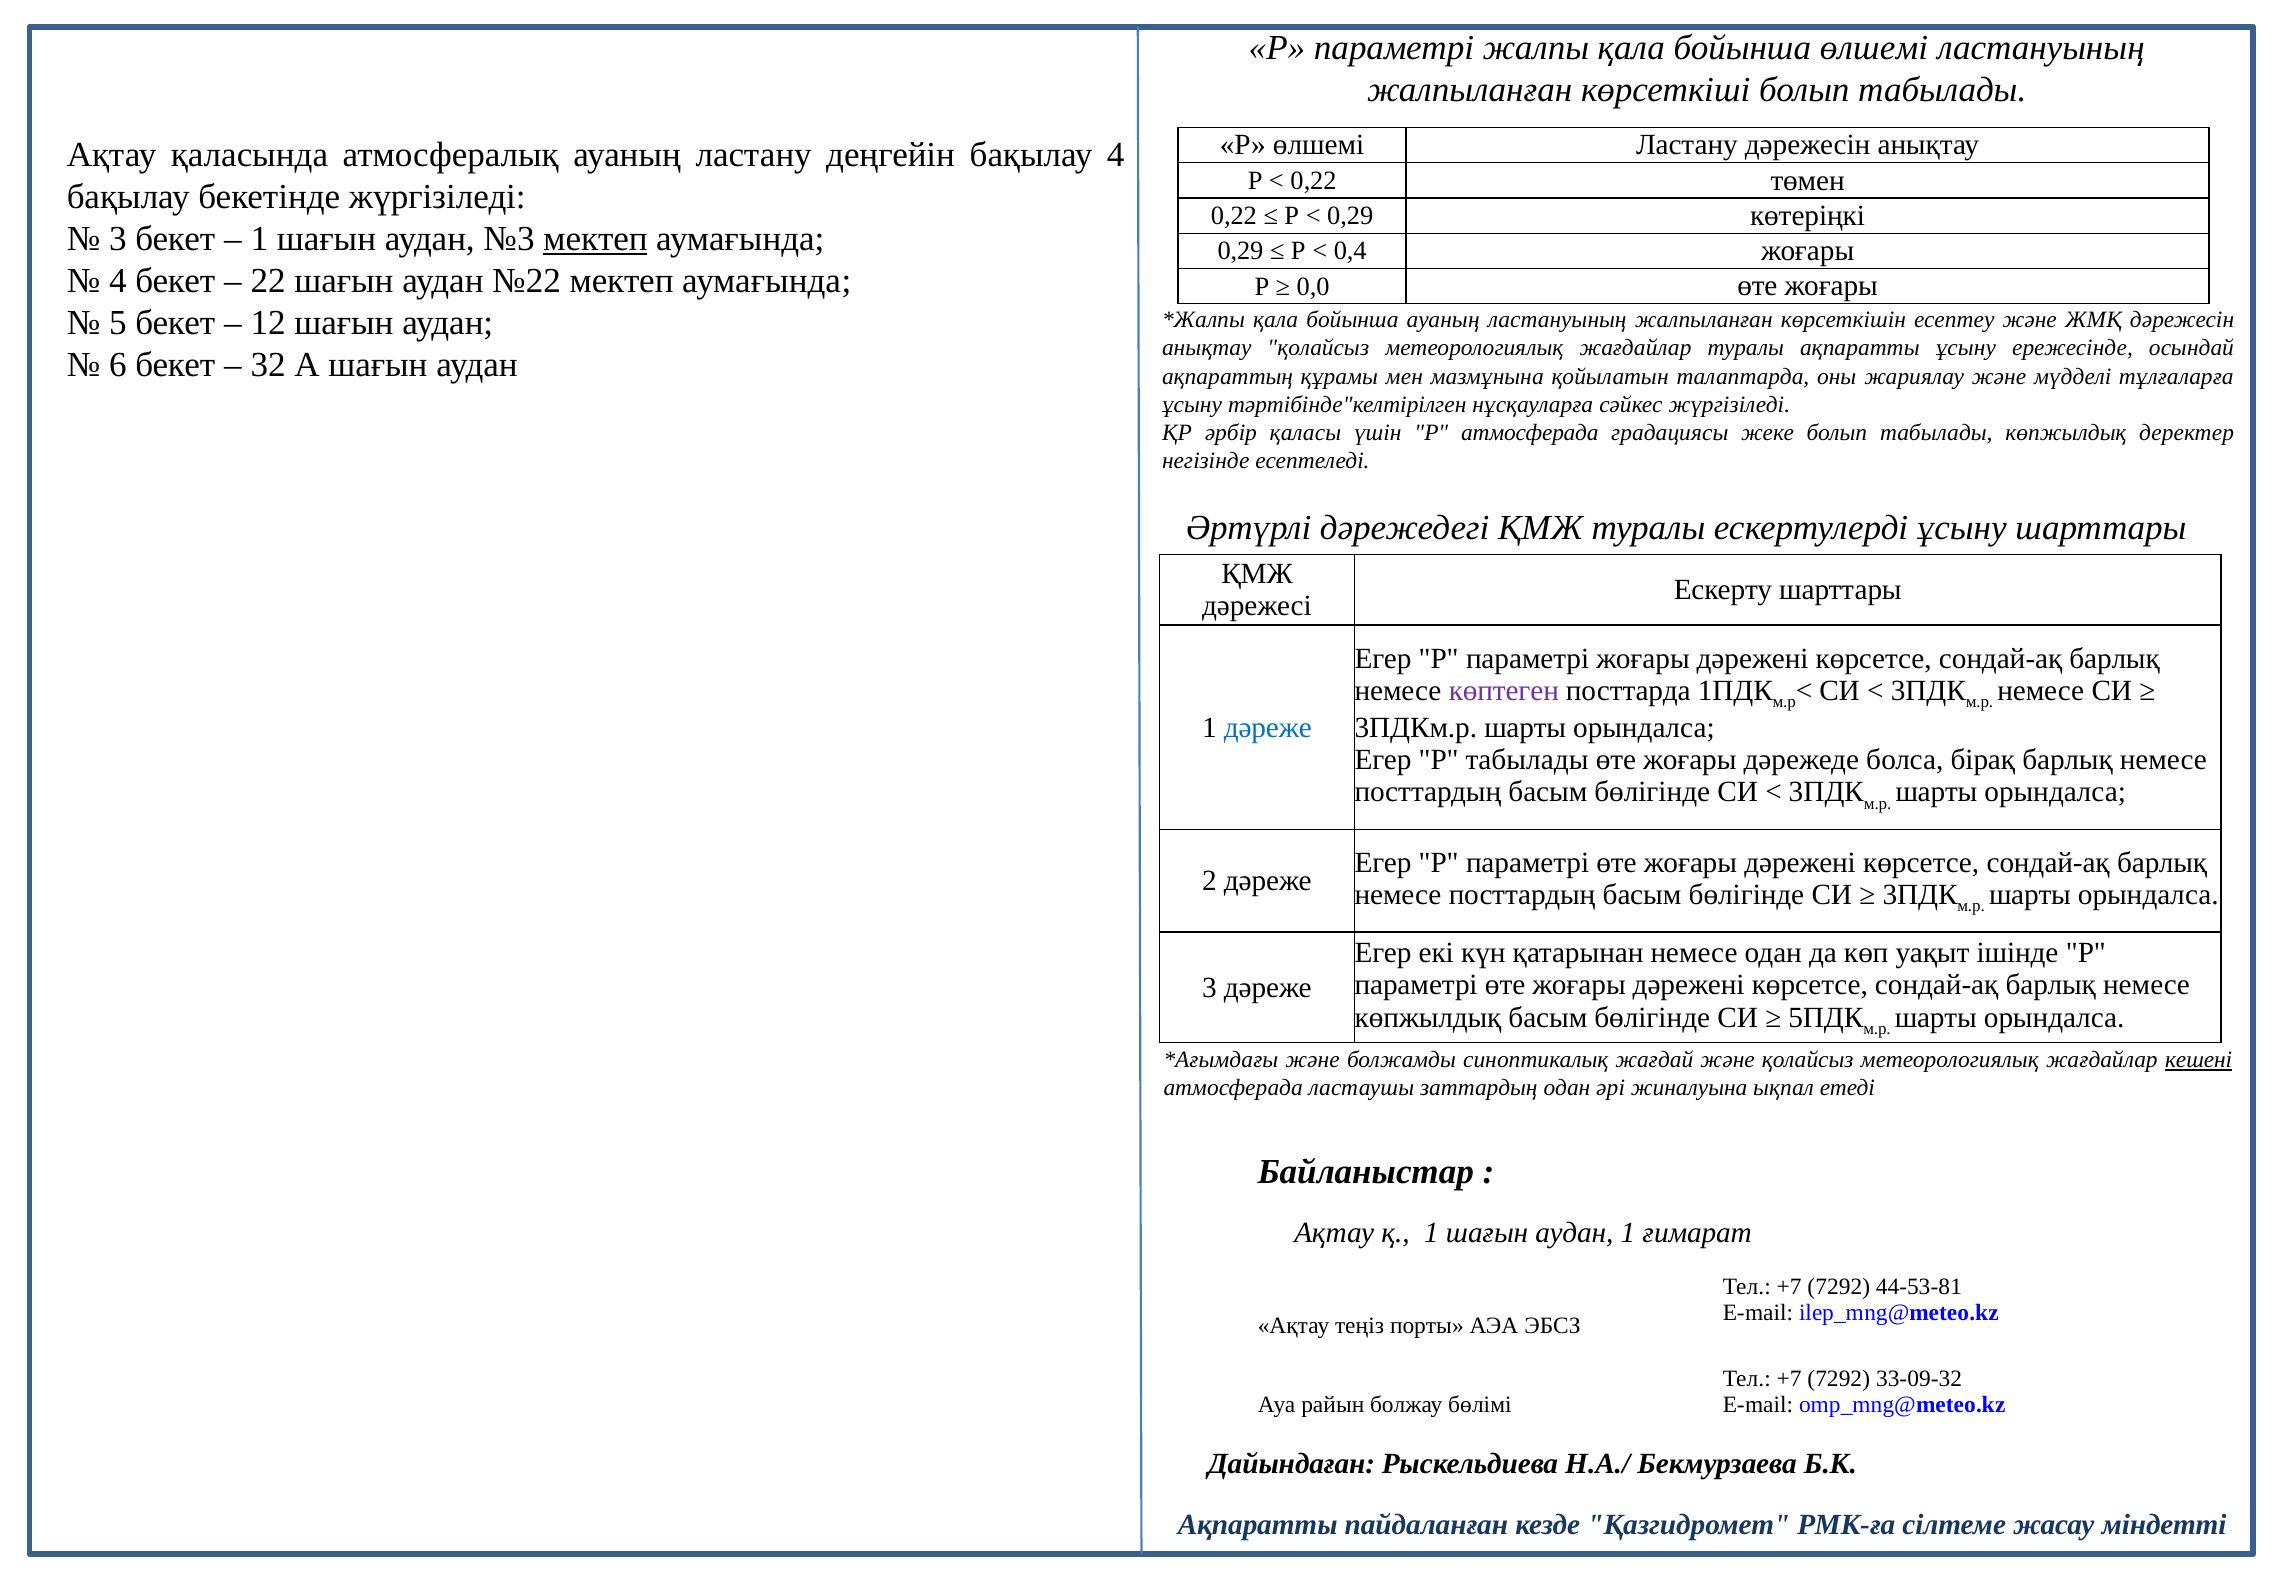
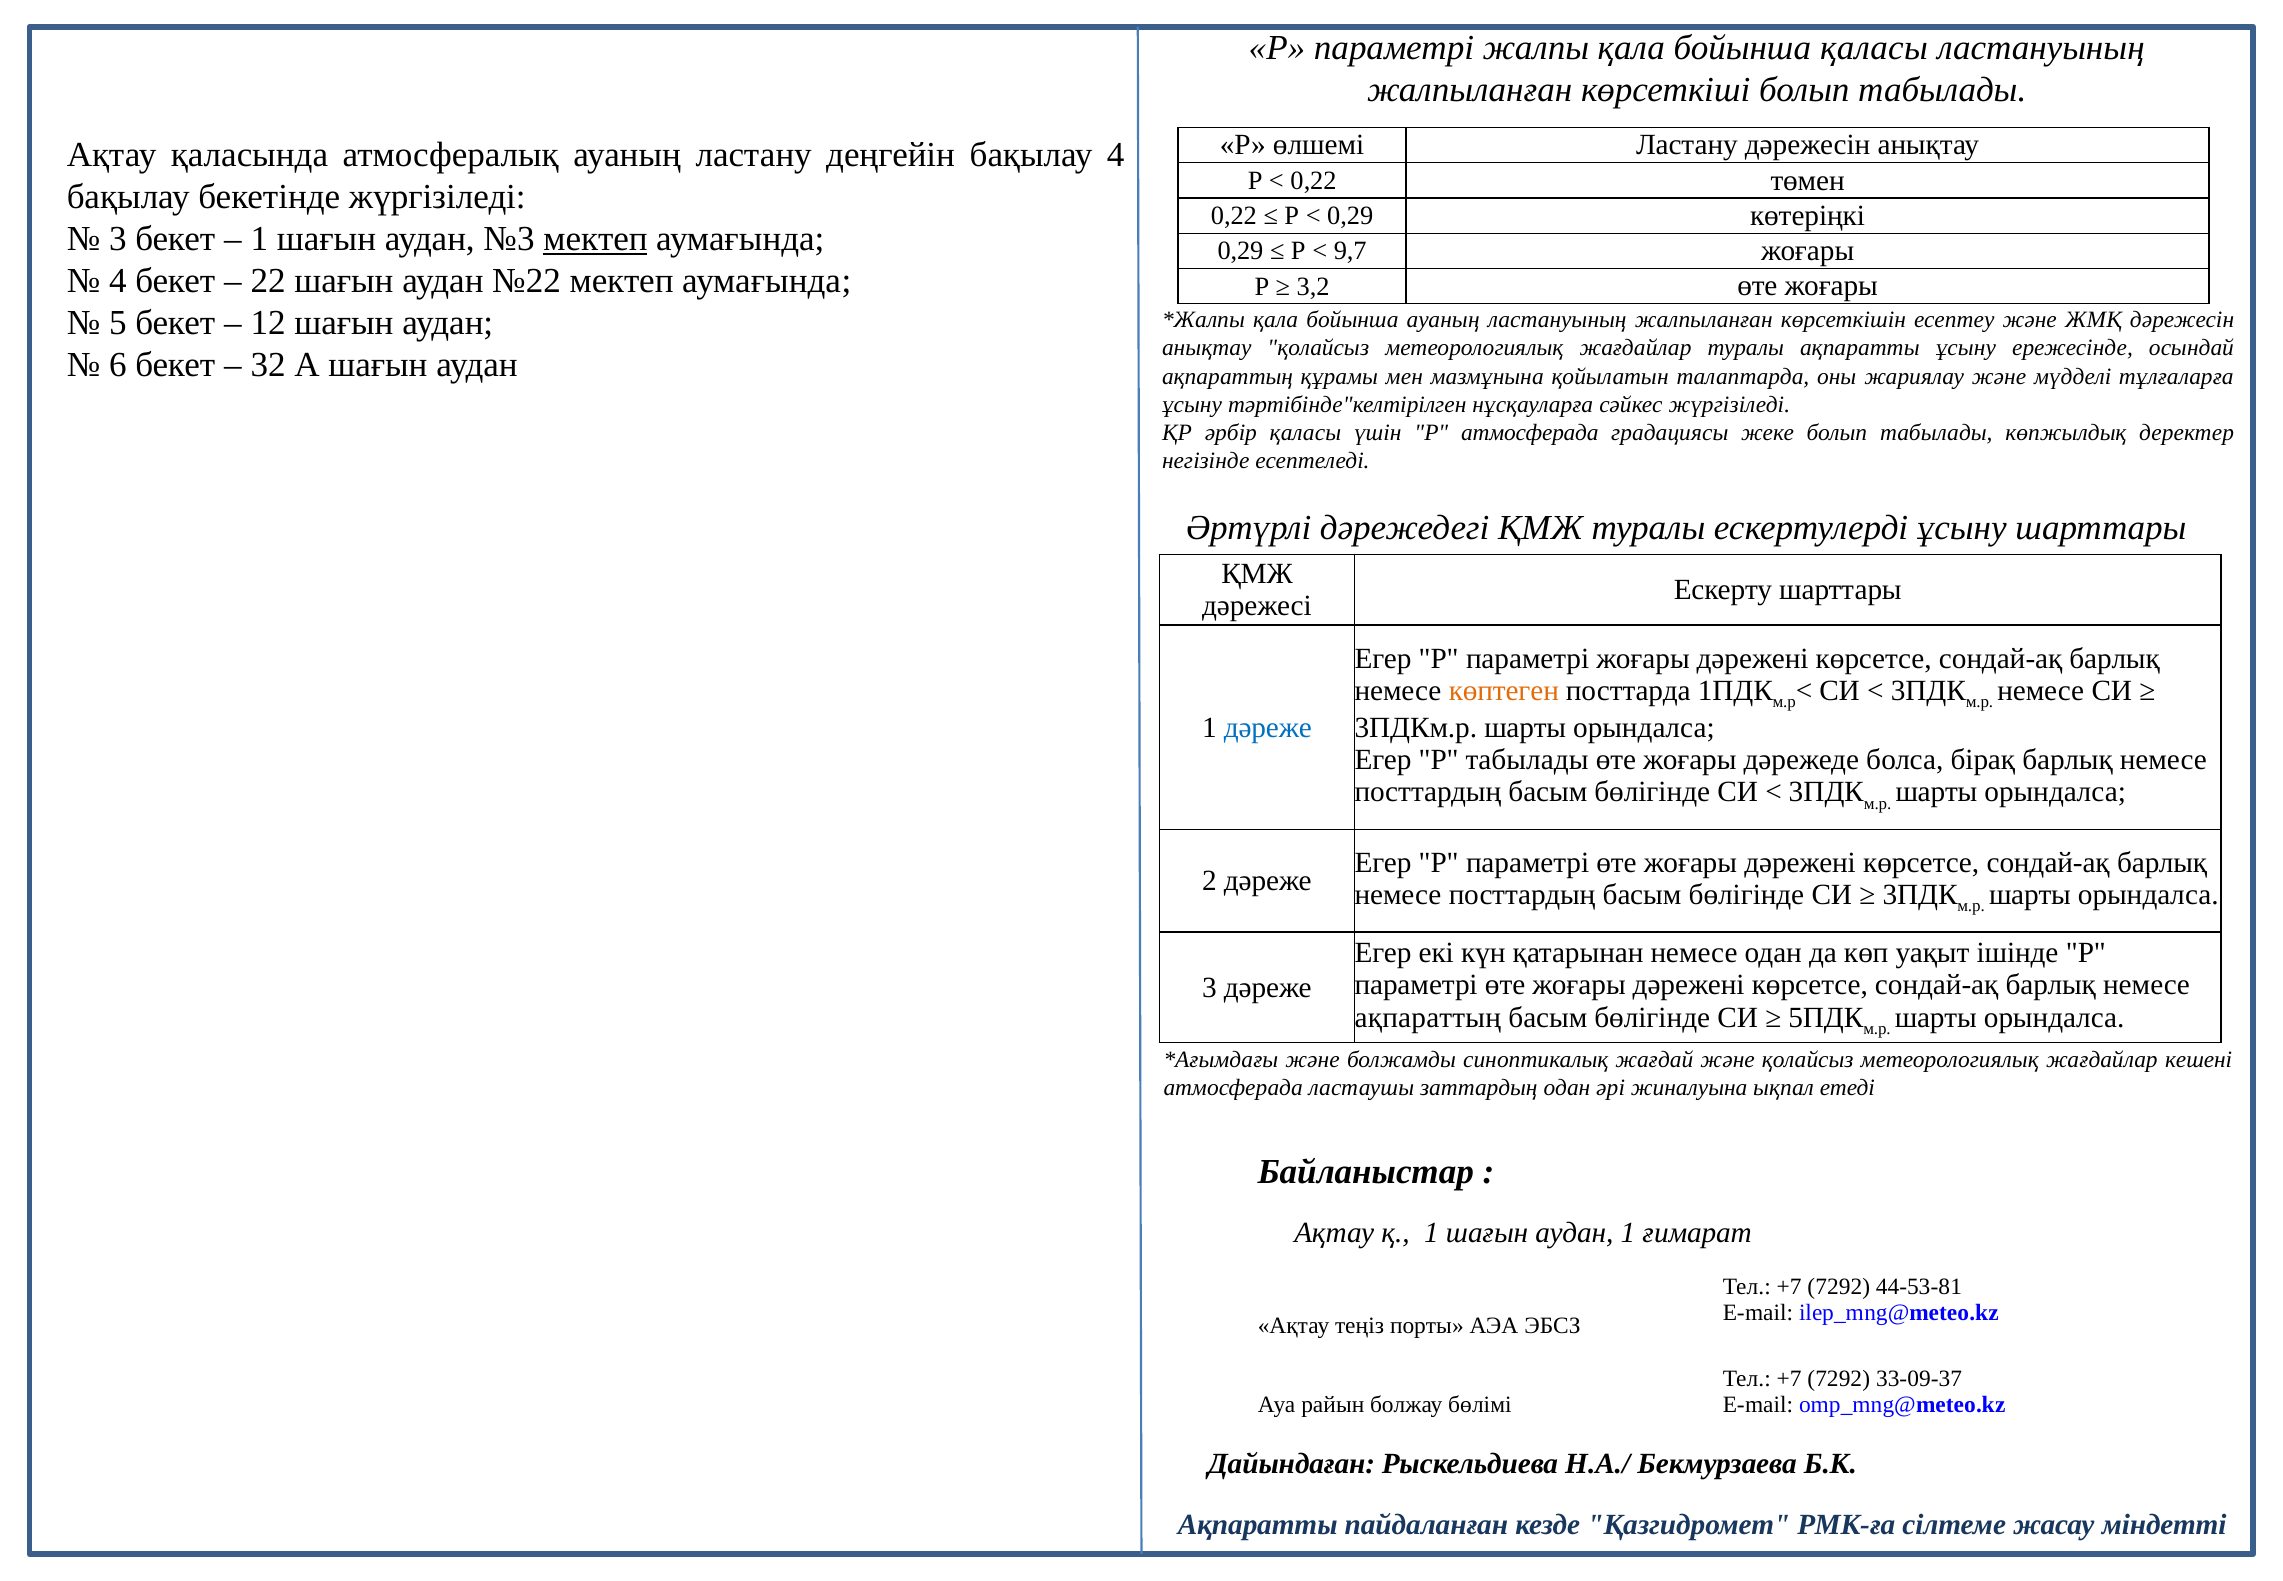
бойынша өлшемі: өлшемі -> қаласы (1874, 48)
0,4: 0,4 -> 9,7 (1350, 251)
0,0: 0,0 -> 3,2 (1313, 286)
көптеген colour: purple -> orange (1504, 690)
көпжылдық: көпжылдық -> ақпараттың (1428, 1017)
кешені underline: present -> none (2199, 1059)
33-09-32: 33-09-32 -> 33-09-37 (1919, 1379)
